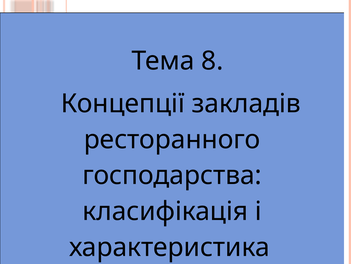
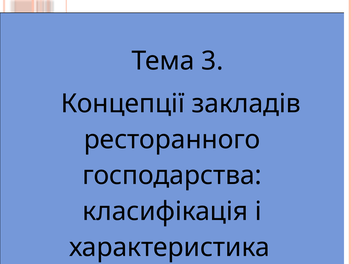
8: 8 -> 3 (212, 61)
